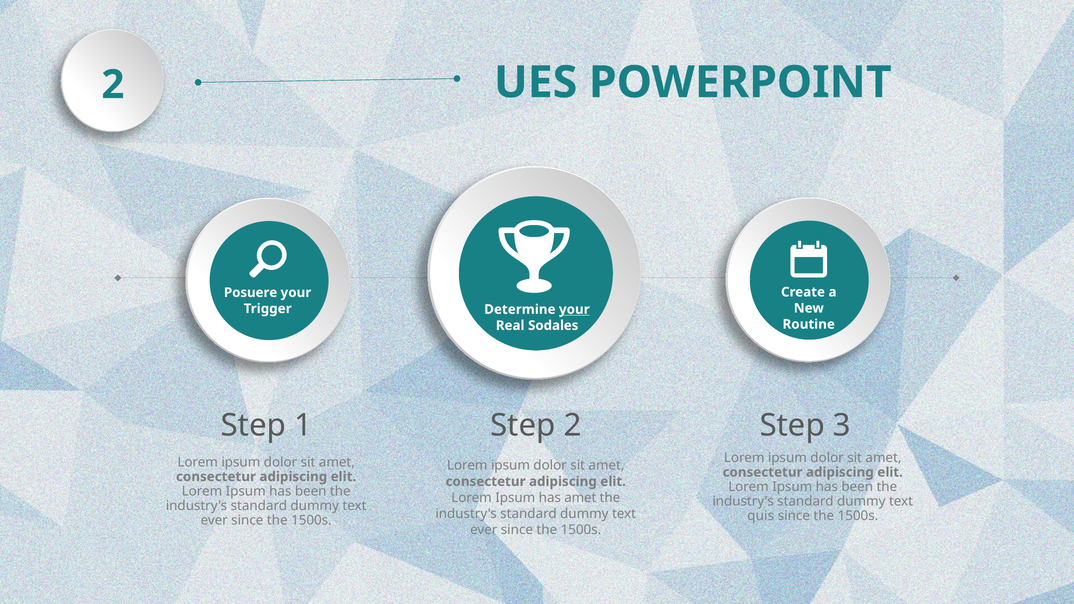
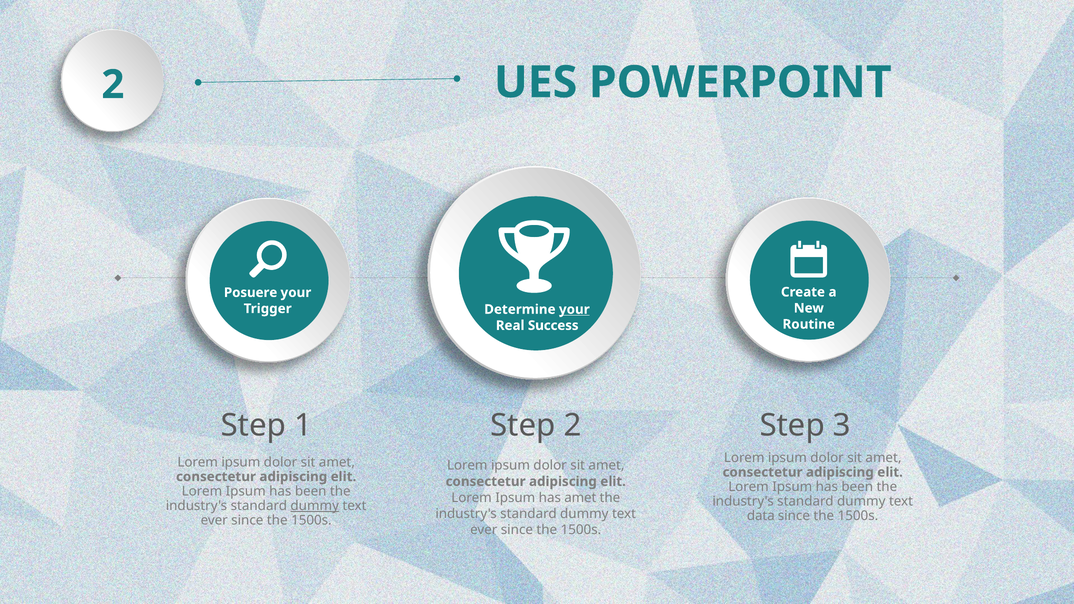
Sodales: Sodales -> Success (553, 326)
dummy underline: none -> present (315, 506)
quis: quis -> data (761, 516)
